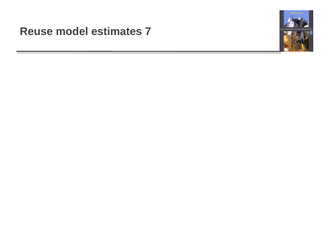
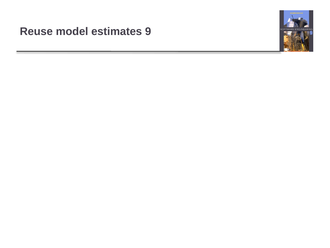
7: 7 -> 9 (148, 31)
